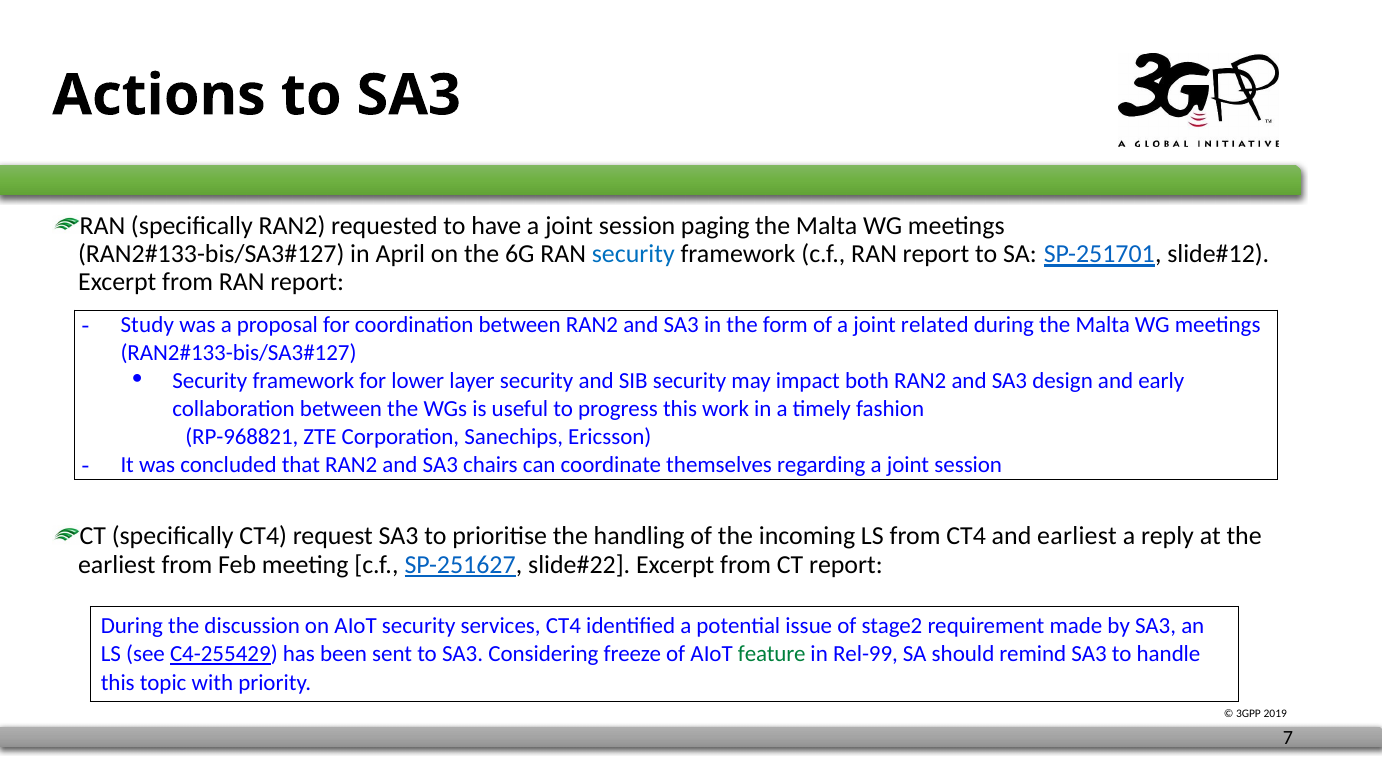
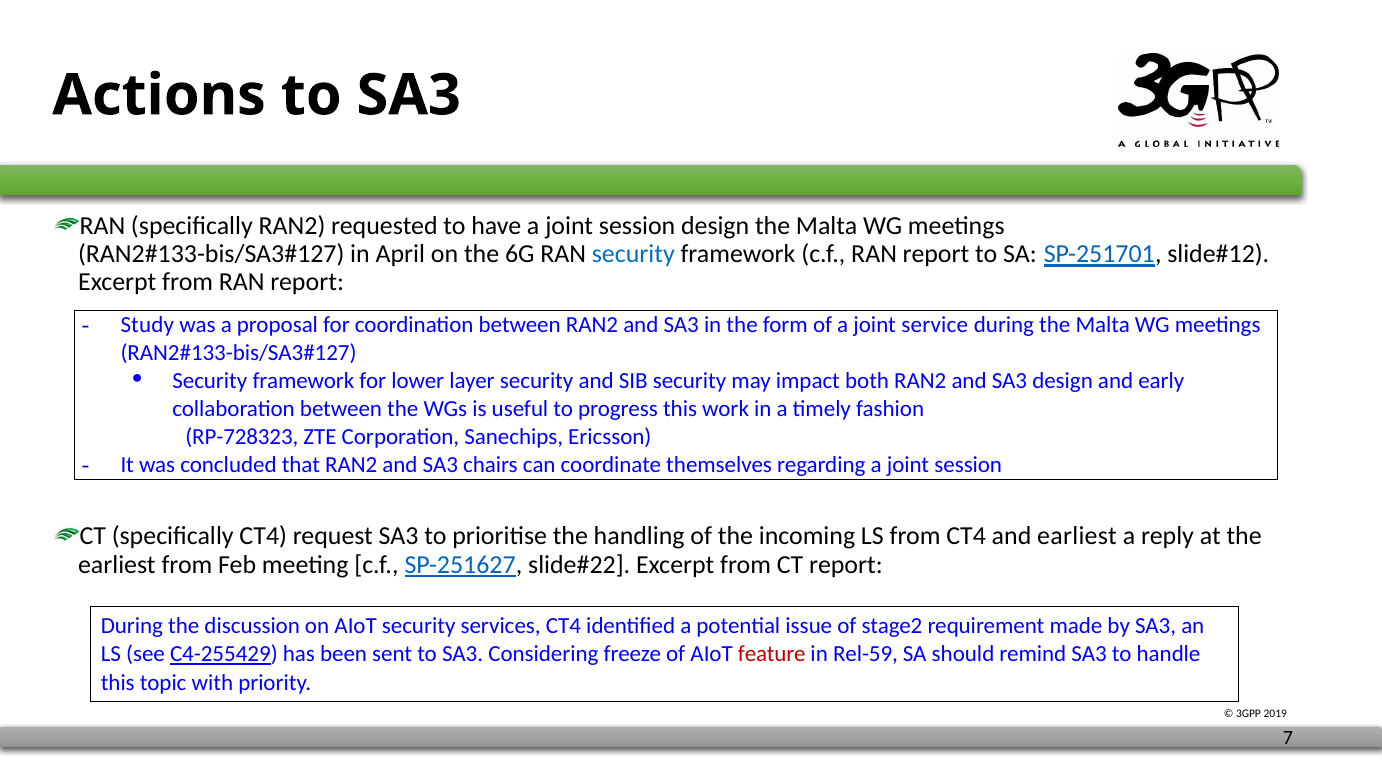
session paging: paging -> design (715, 226)
related: related -> service (935, 325)
RP-968821: RP-968821 -> RP-728323 (242, 437)
feature colour: green -> red (772, 655)
Rel-99: Rel-99 -> Rel-59 (865, 655)
